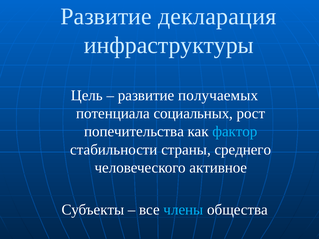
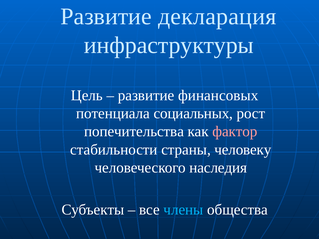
получаемых: получаемых -> финансовых (218, 96)
фактор colour: light blue -> pink (235, 132)
среднего: среднего -> человеку (243, 150)
активное: активное -> наследия (218, 168)
